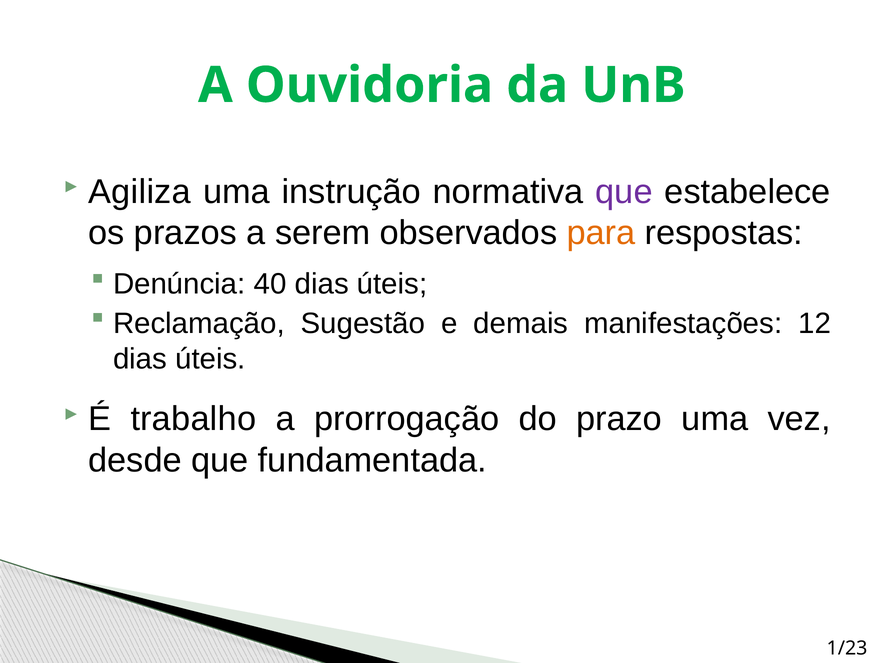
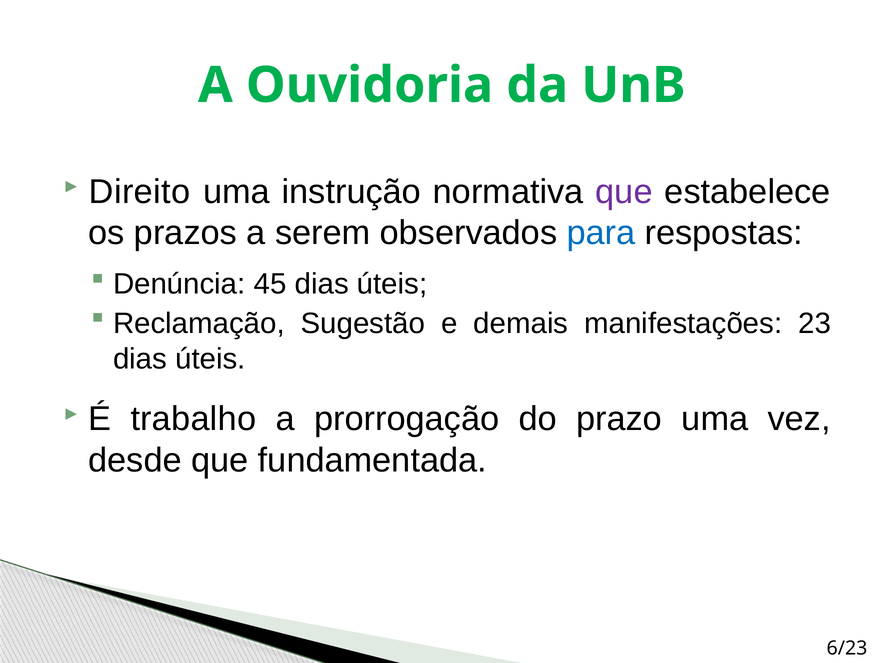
Agiliza: Agiliza -> Direito (140, 192)
para colour: orange -> blue (601, 233)
40: 40 -> 45 (270, 284)
12: 12 -> 23 (815, 323)
1/23: 1/23 -> 6/23 (847, 648)
